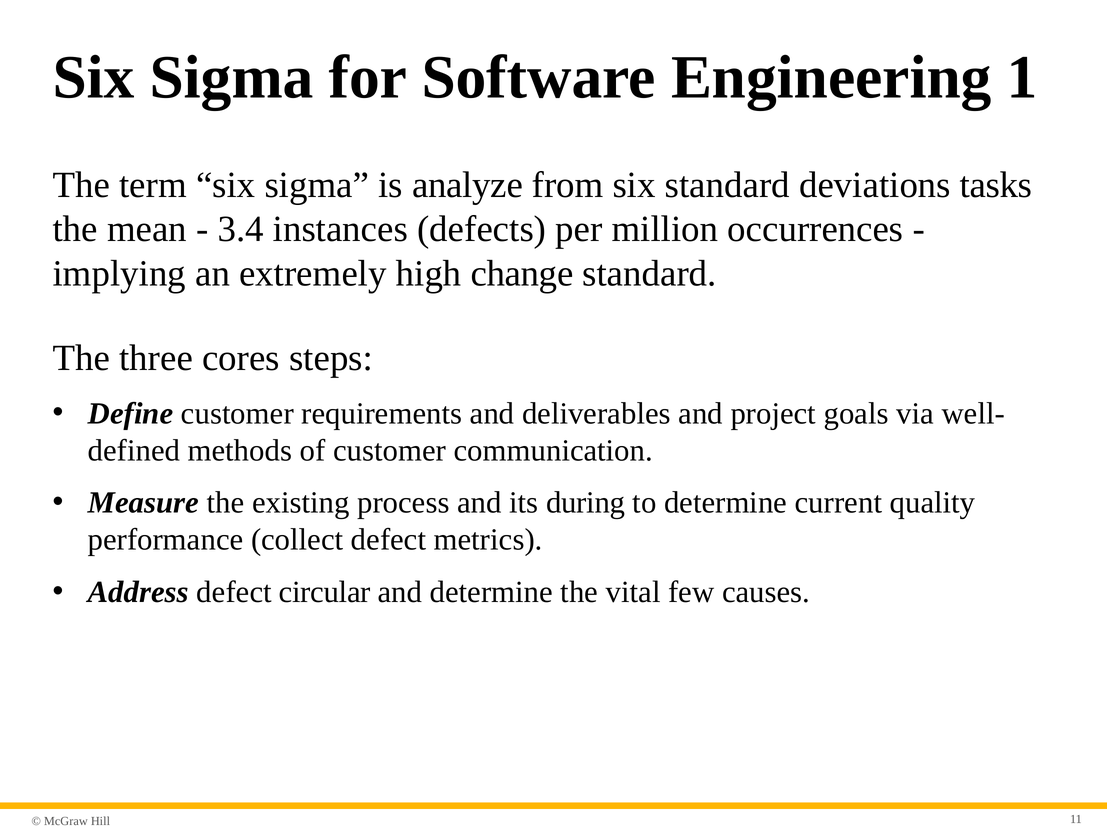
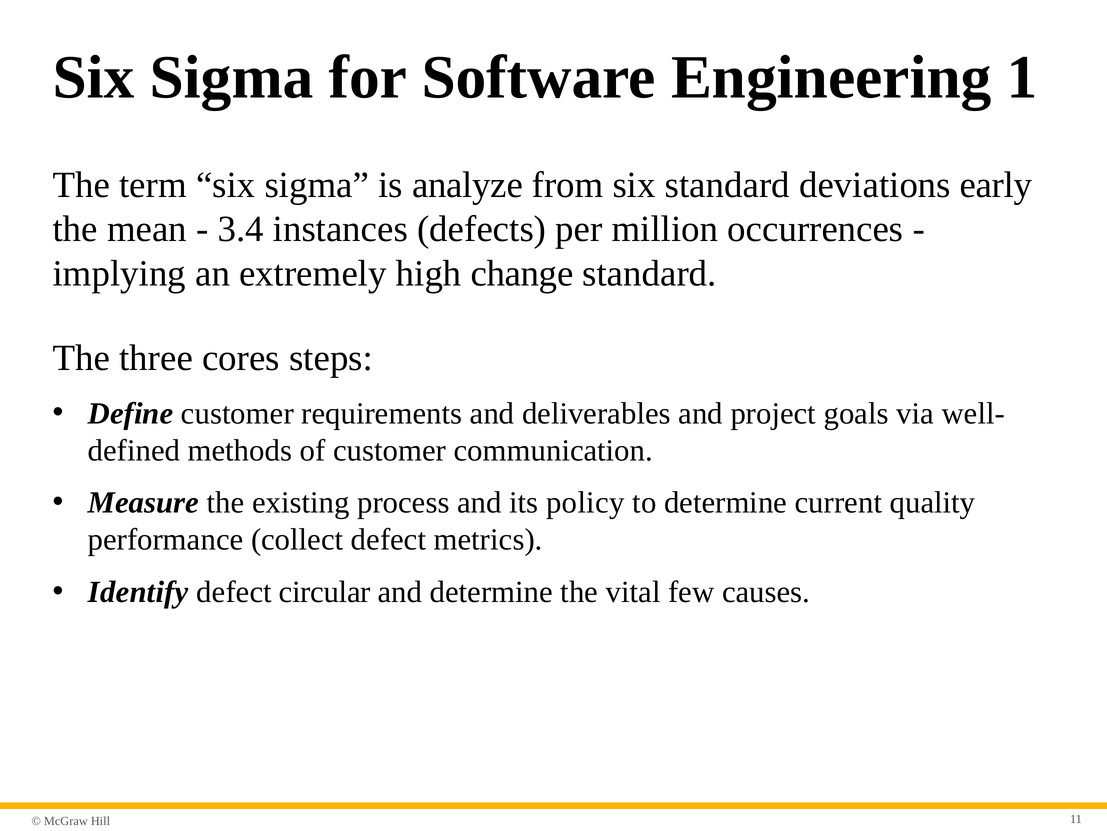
tasks: tasks -> early (996, 185)
during: during -> policy (585, 502)
Address: Address -> Identify (138, 592)
